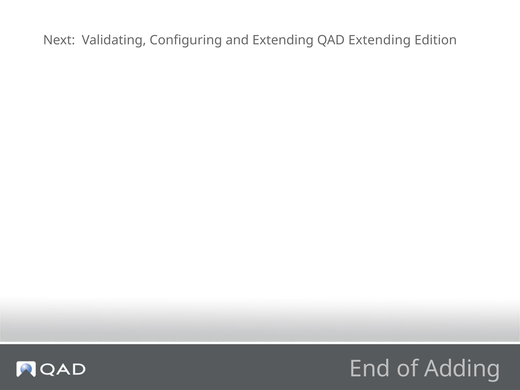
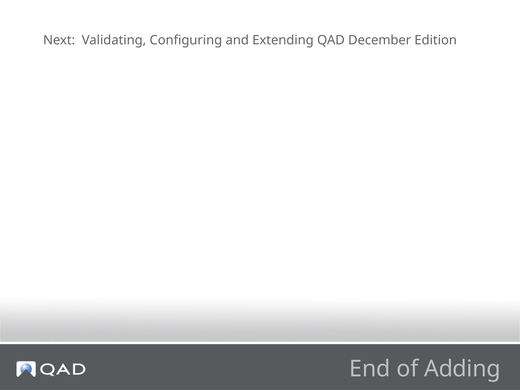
QAD Extending: Extending -> December (380, 40)
